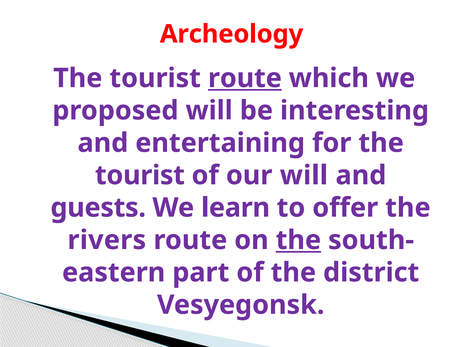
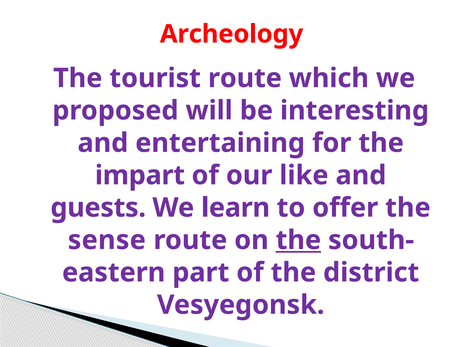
route underline: present -> none (245, 78)
tourist: tourist -> impart (140, 175)
our will: will -> like (304, 175)
rivers: rivers -> sense (107, 240)
